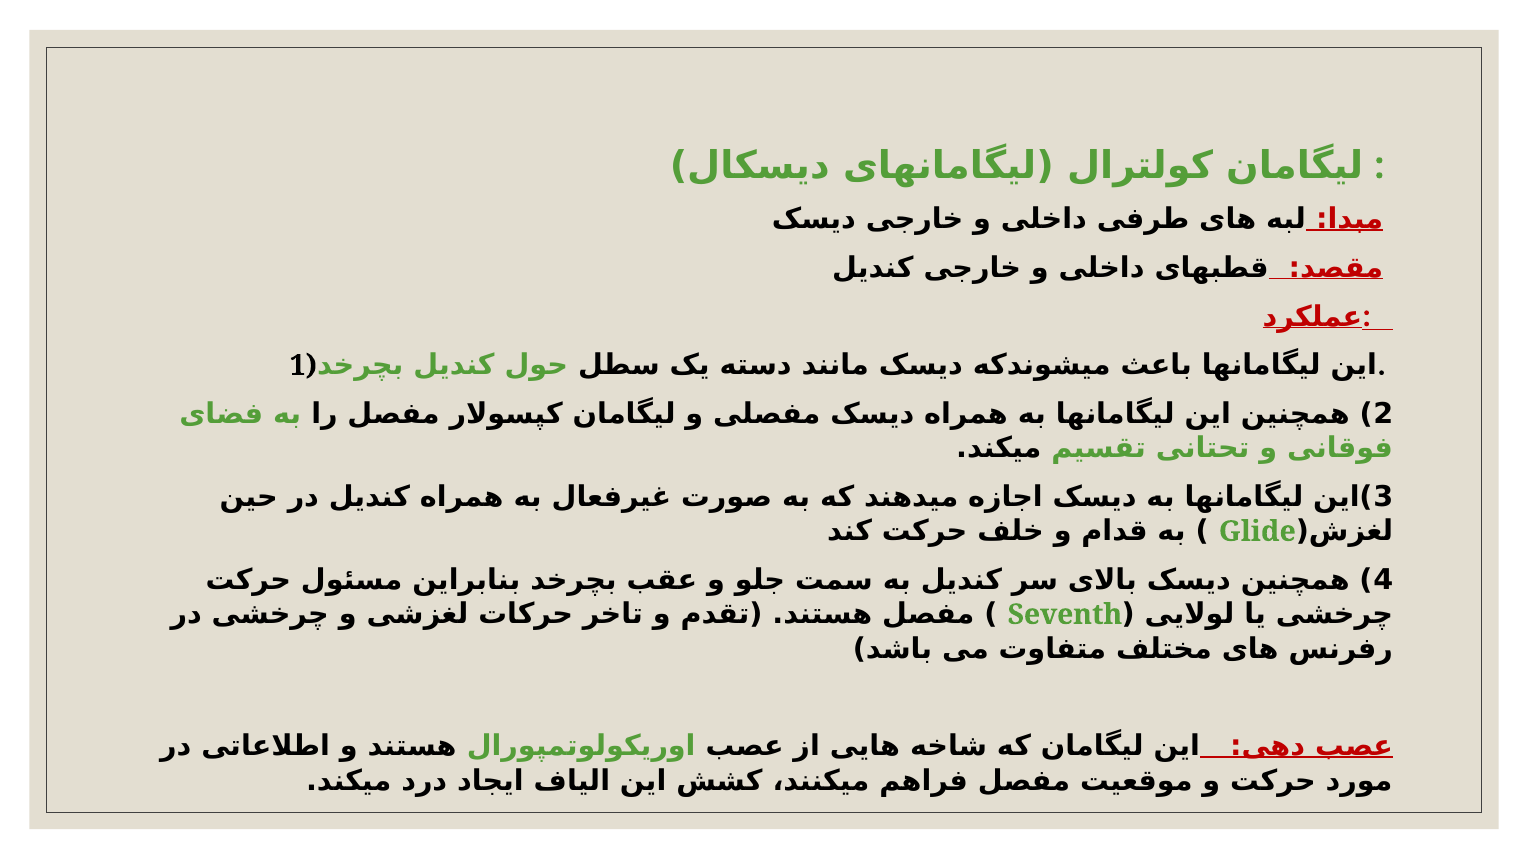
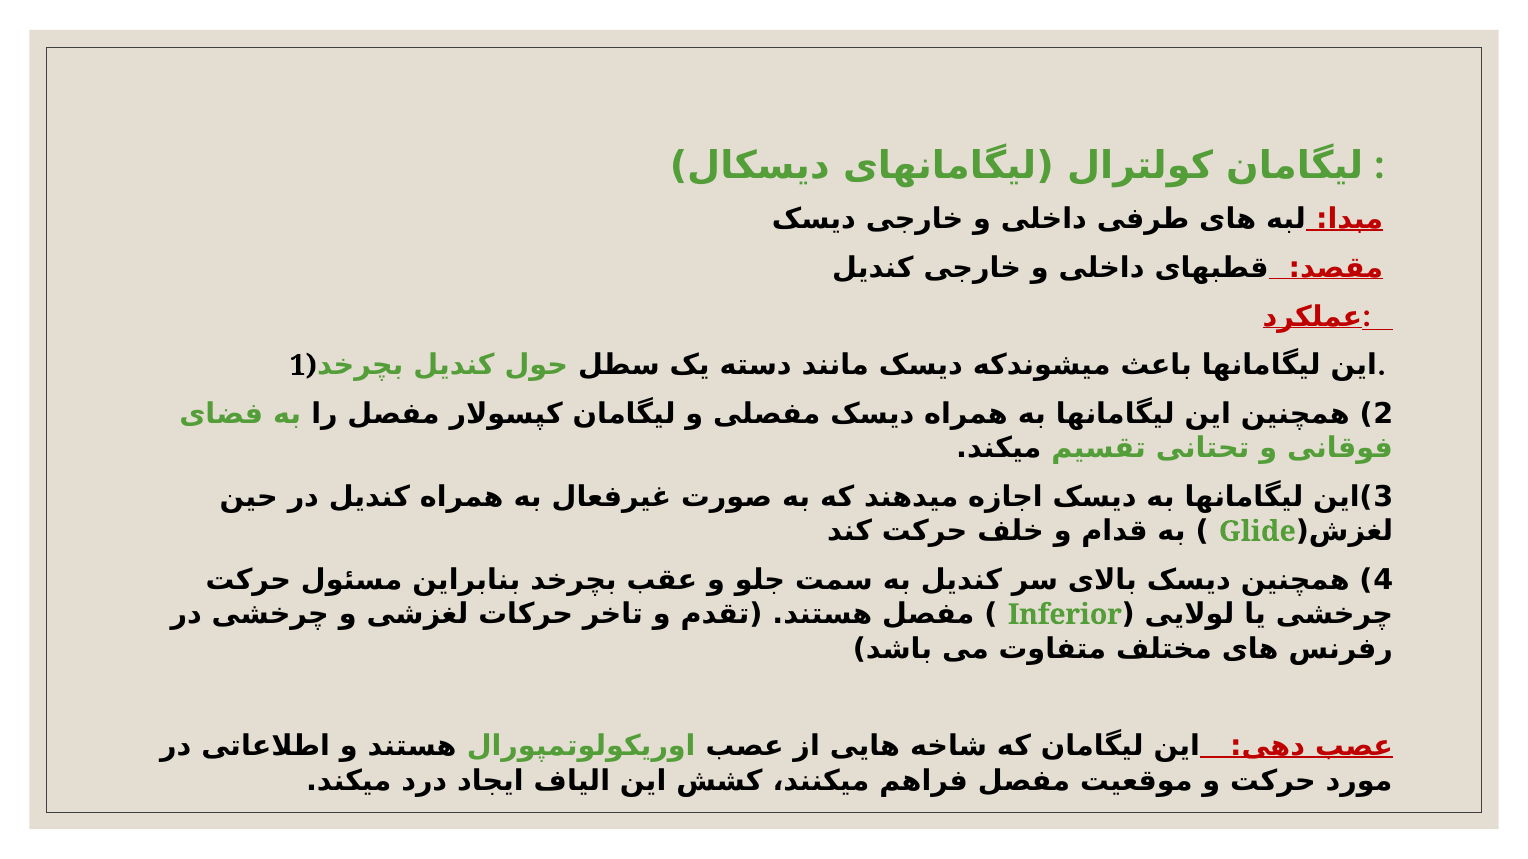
Seventh: Seventh -> Inferior (1065, 615)
